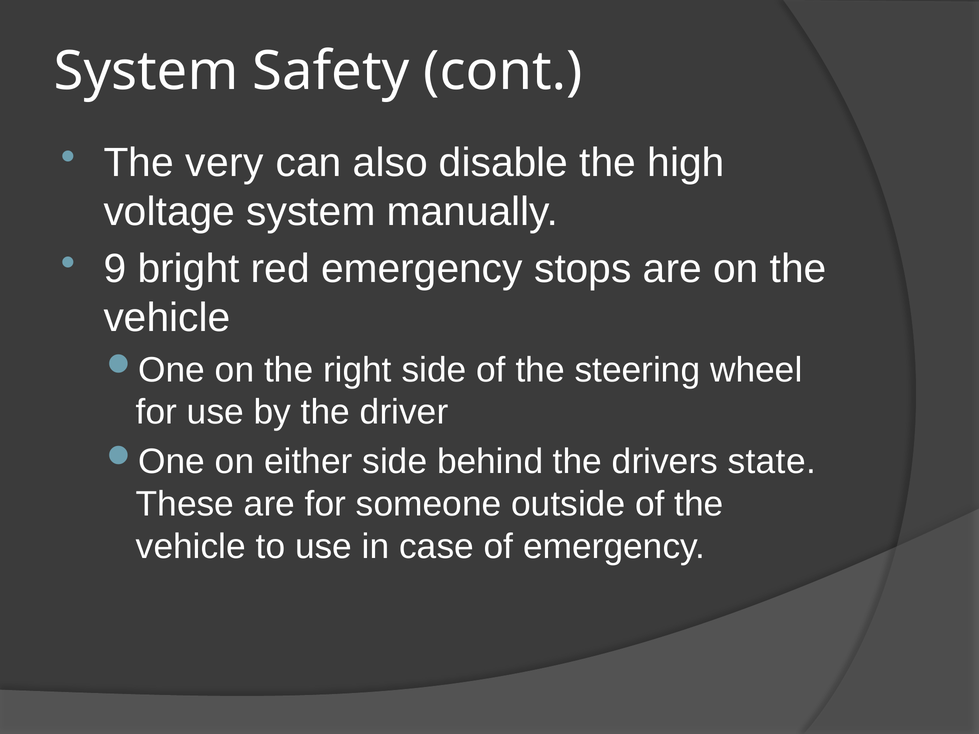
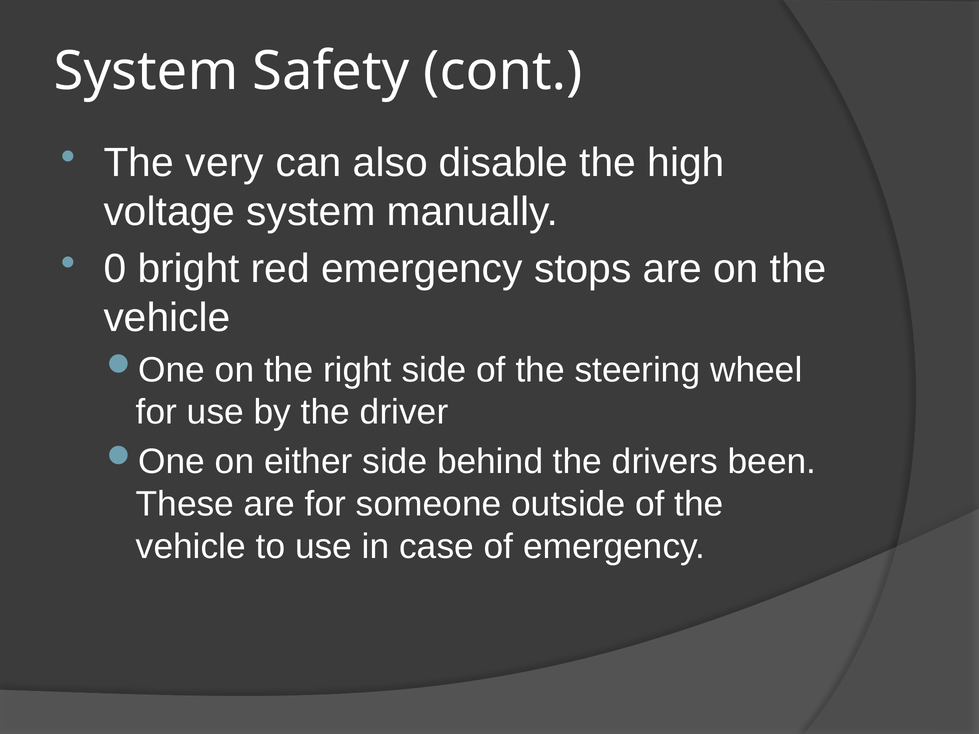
9: 9 -> 0 (115, 269)
state: state -> been (772, 462)
